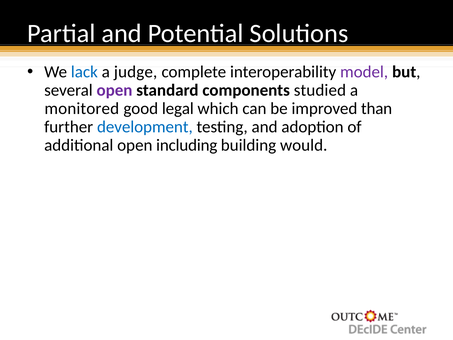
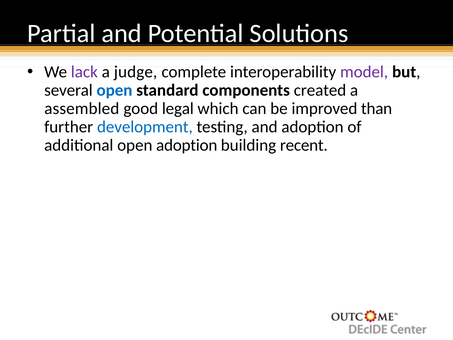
lack colour: blue -> purple (84, 72)
open colour: purple -> blue (115, 90)
studied: studied -> created (320, 90)
monitored: monitored -> assembled (82, 108)
open including: including -> adoption (187, 145)
would: would -> recent (304, 145)
